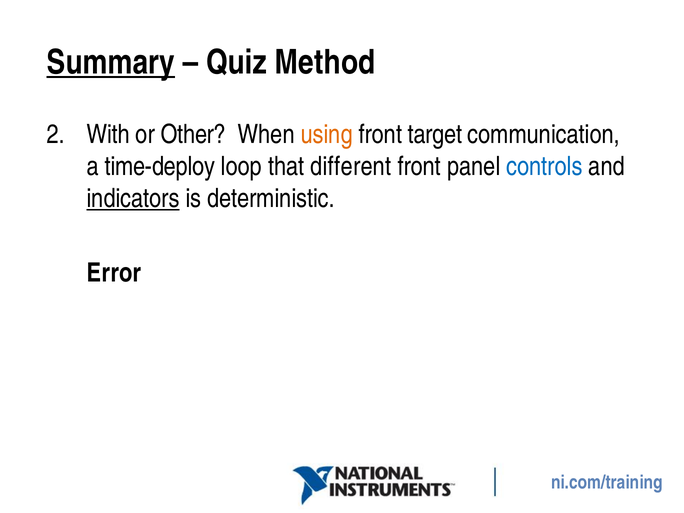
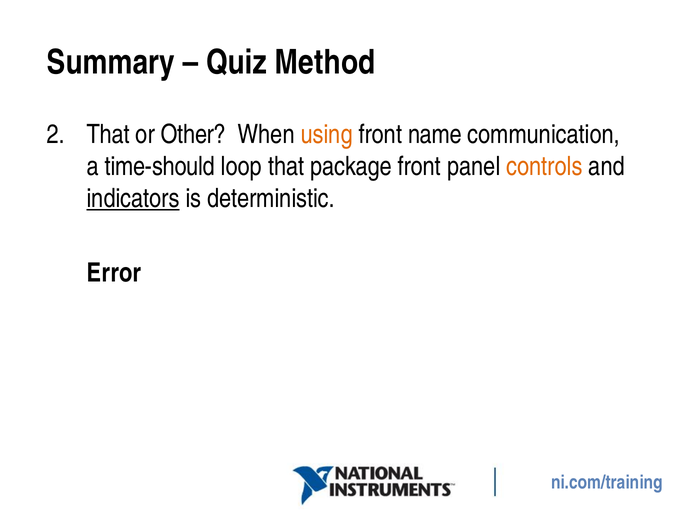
Summary underline: present -> none (111, 62)
With: With -> That (108, 135)
target: target -> name (435, 135)
time-deploy: time-deploy -> time-should (160, 166)
different: different -> package (351, 166)
controls colour: blue -> orange (544, 166)
